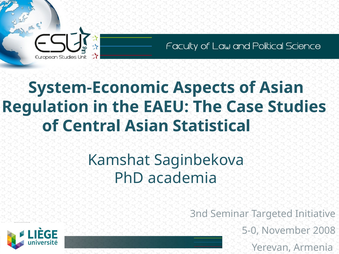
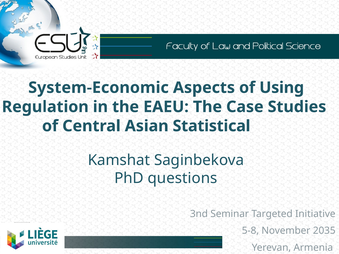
of Asian: Asian -> Using (282, 88)
academia: academia -> questions (183, 178)
5-0: 5-0 -> 5-8 (250, 231)
2008: 2008 -> 2035 (324, 231)
